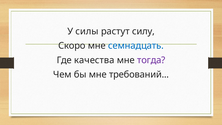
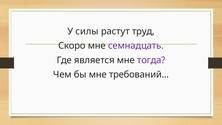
силу: силу -> труд (143, 31)
семнадцать colour: blue -> purple (136, 46)
качества: качества -> является (94, 60)
